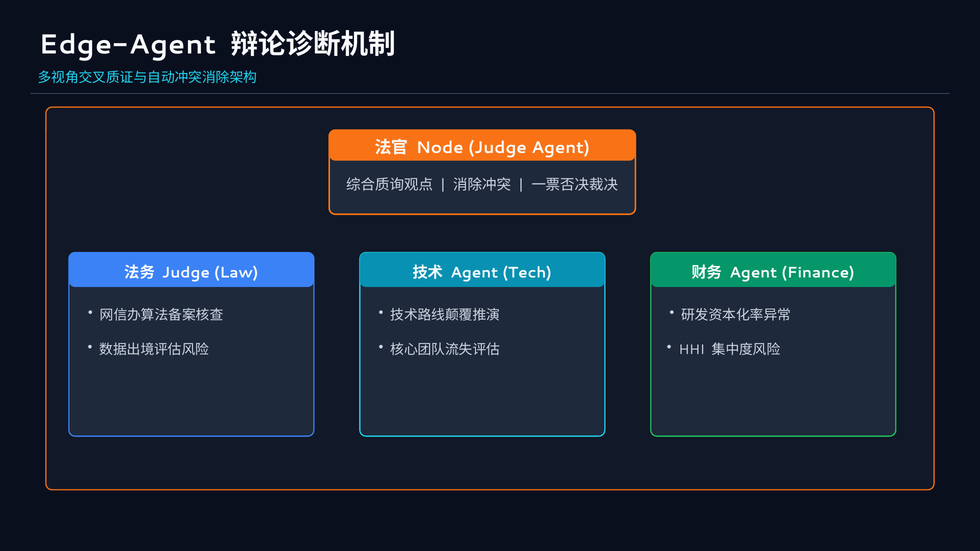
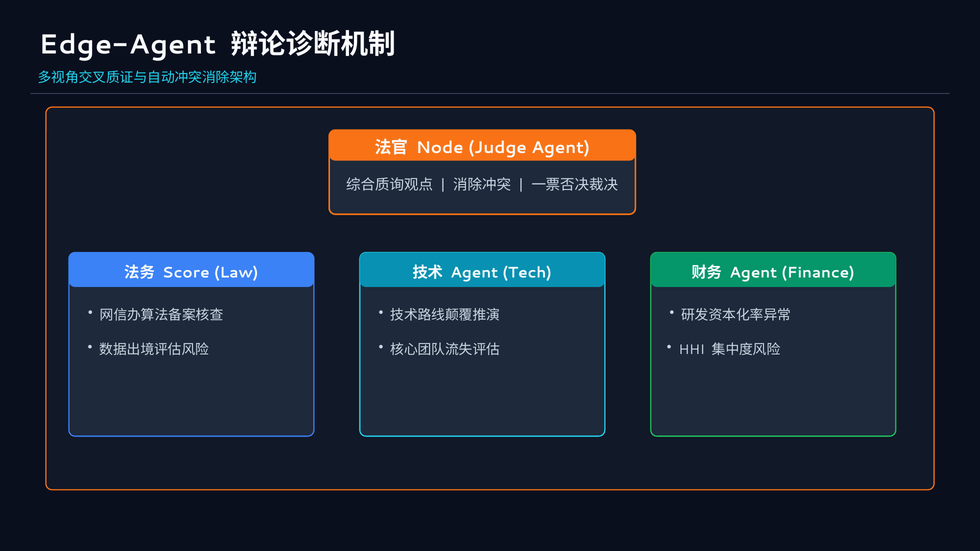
Judge: Judge -> Score (186, 273)
